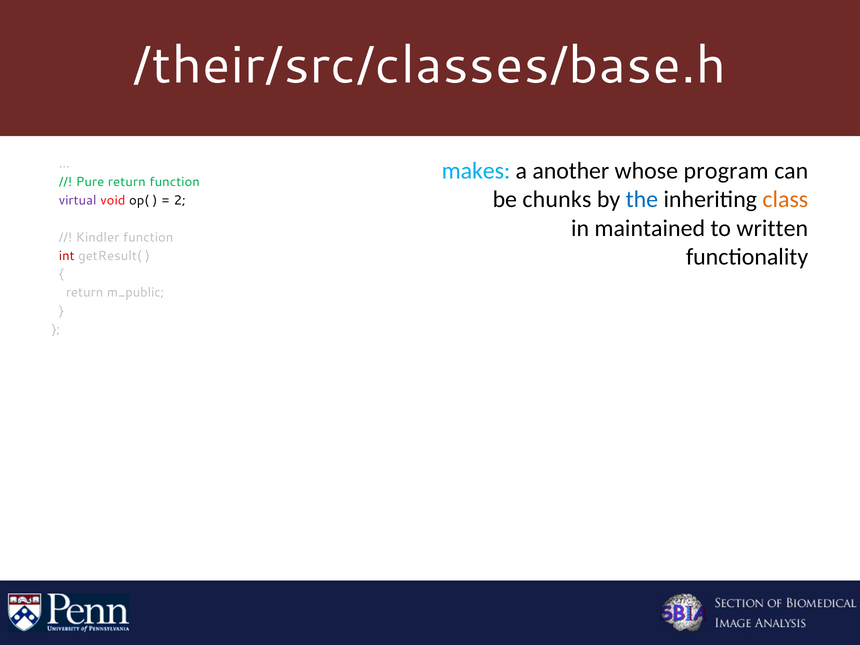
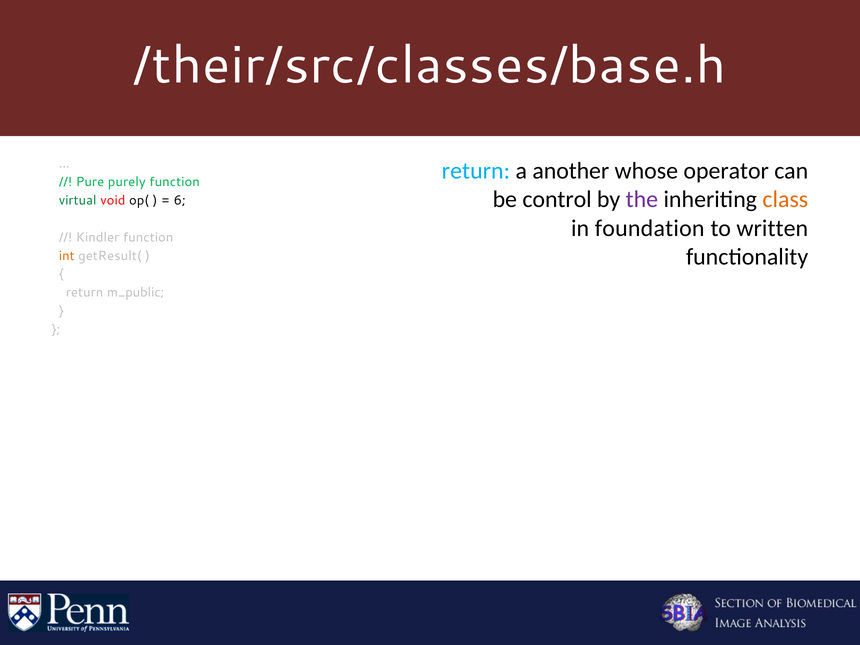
makes: makes -> return (476, 171)
program: program -> operator (726, 171)
Pure return: return -> purely (127, 182)
chunks: chunks -> control (557, 200)
the colour: blue -> purple (642, 200)
virtual colour: purple -> green (78, 200)
2: 2 -> 6 (180, 200)
maintained: maintained -> foundation (650, 228)
int colour: red -> orange (67, 256)
